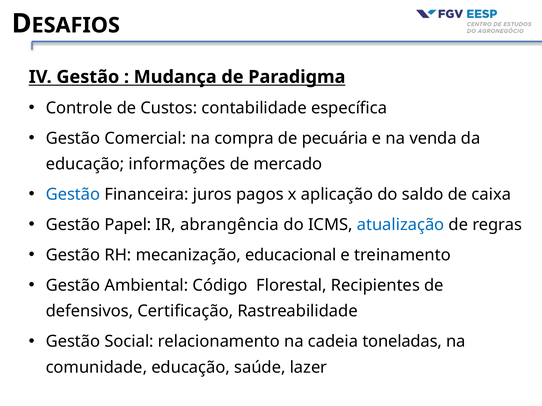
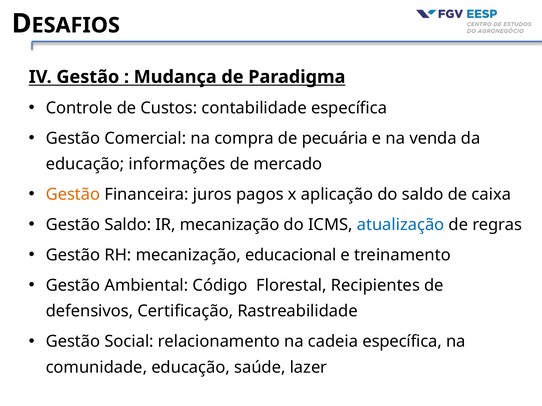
Gestão colour: blue -> orange (73, 195)
Gestão Papel: Papel -> Saldo (128, 225)
IR abrangência: abrangência -> mecanização (230, 225)
cadeia toneladas: toneladas -> específica (402, 342)
